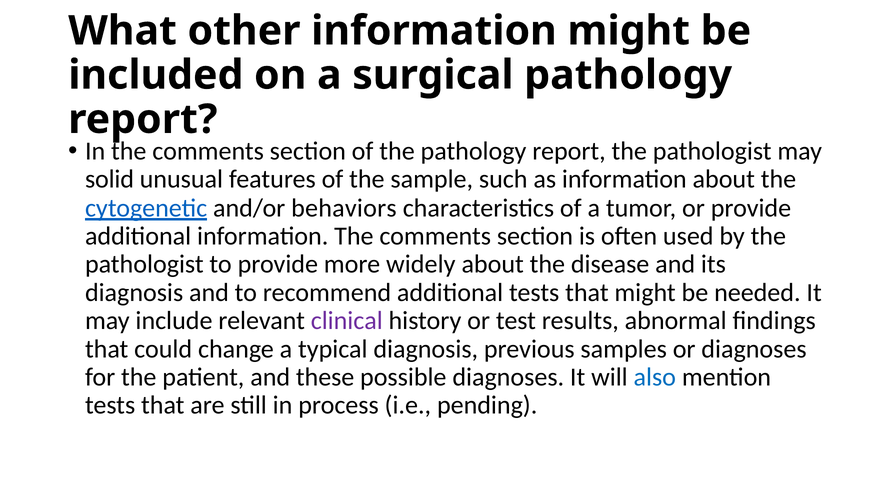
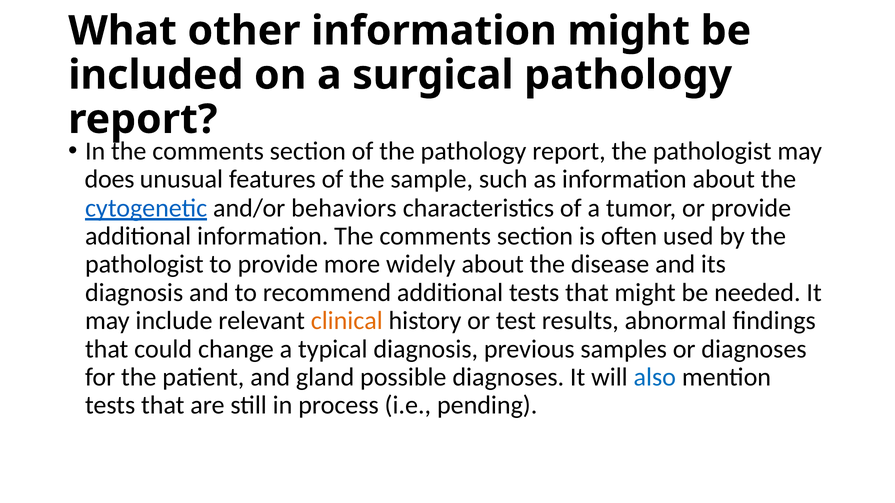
solid: solid -> does (110, 180)
clinical colour: purple -> orange (347, 321)
these: these -> gland (325, 377)
